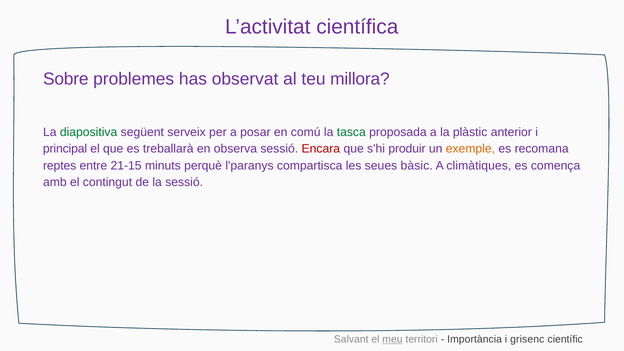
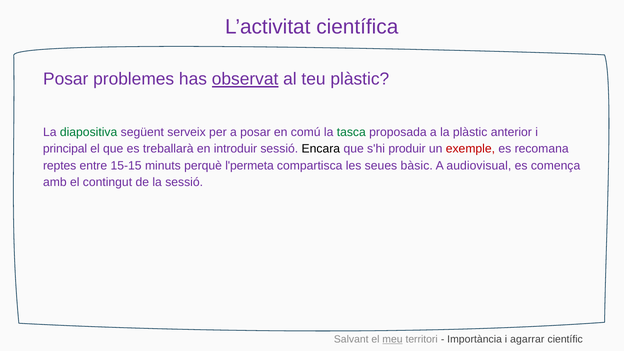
Sobre: Sobre -> Posar (66, 79)
observat underline: none -> present (245, 79)
teu millora: millora -> plàstic (360, 79)
observa: observa -> introduir (235, 149)
Encara colour: red -> black (321, 149)
exemple colour: orange -> red (470, 149)
21-15: 21-15 -> 15-15 (126, 166)
l'paranys: l'paranys -> l'permeta (250, 166)
climàtiques: climàtiques -> audiovisual (479, 166)
grisenc: grisenc -> agarrar (527, 339)
